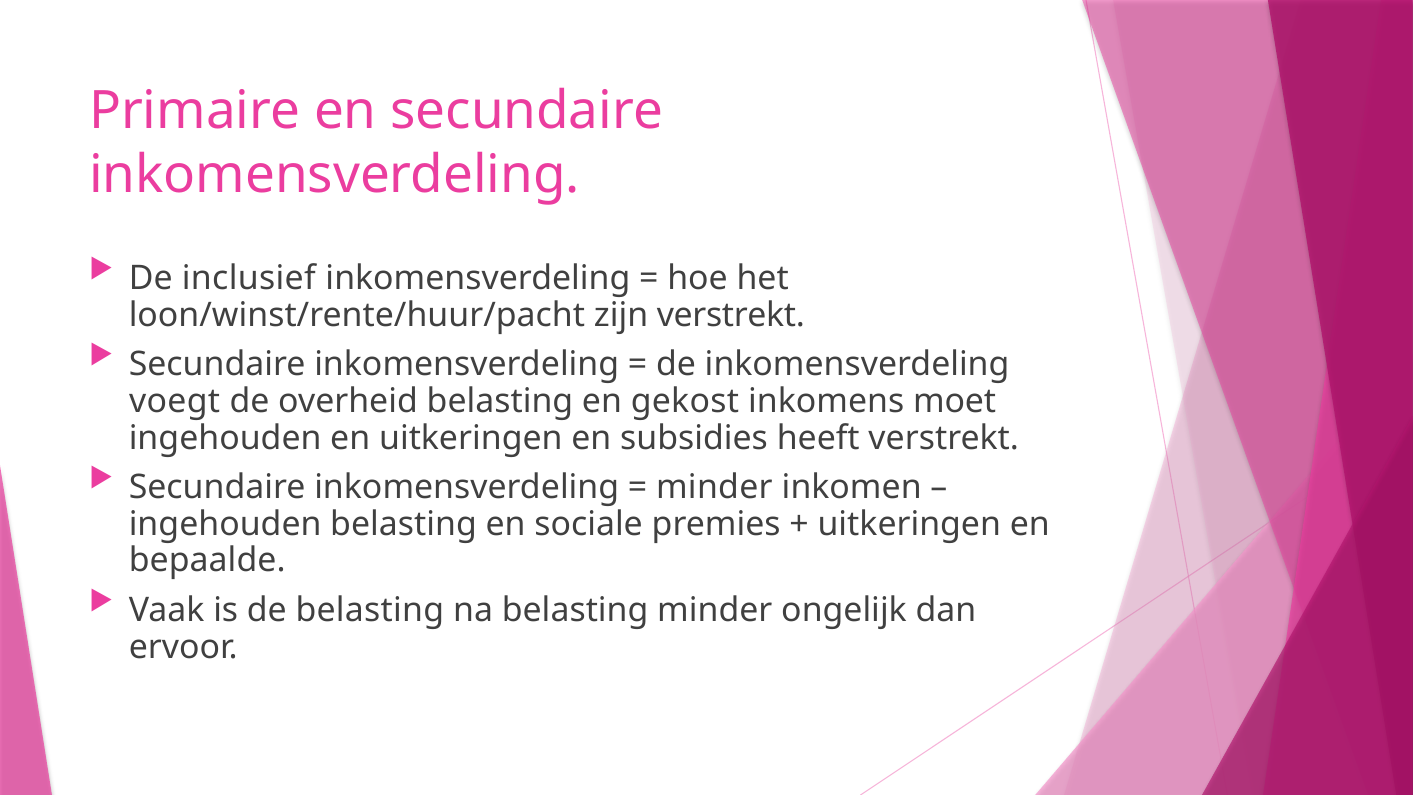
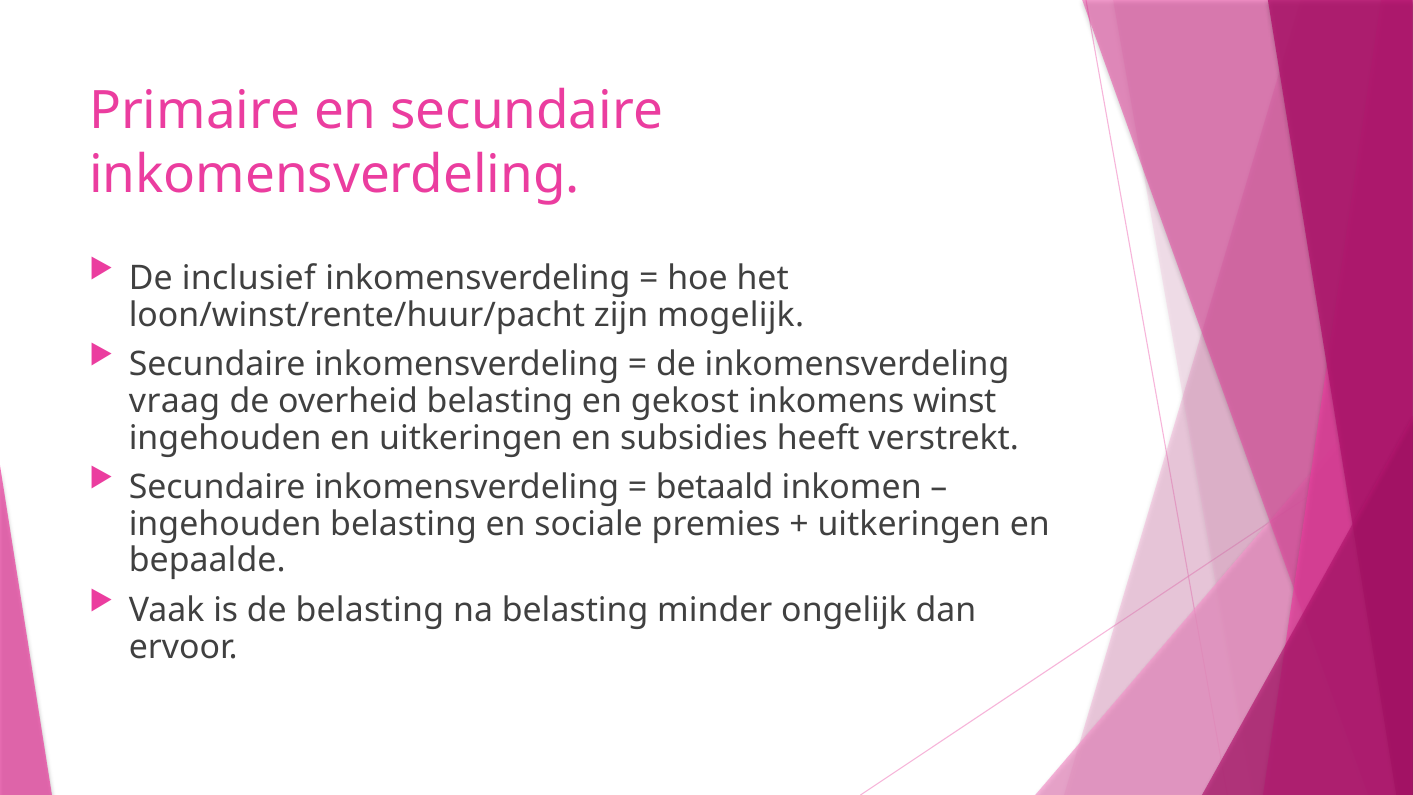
zijn verstrekt: verstrekt -> mogelijk (731, 315)
voegt: voegt -> vraag (175, 401)
moet: moet -> winst (955, 401)
minder: minder -> betaald (715, 488)
